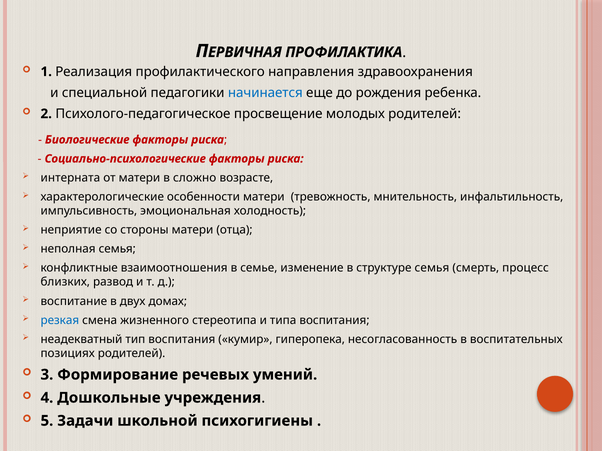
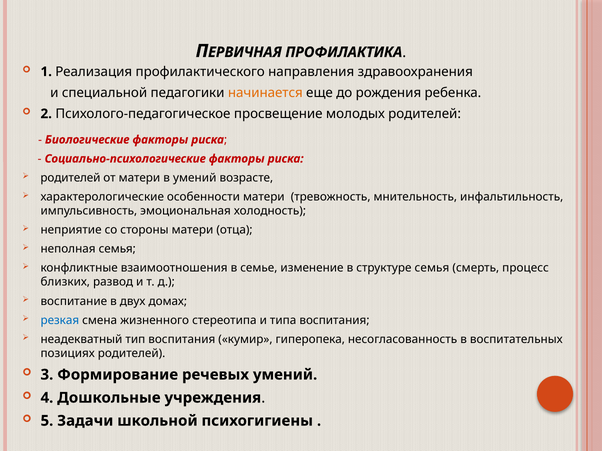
начинается colour: blue -> orange (265, 93)
интерната: интерната -> родителей (70, 178)
в сложно: сложно -> умений (195, 178)
